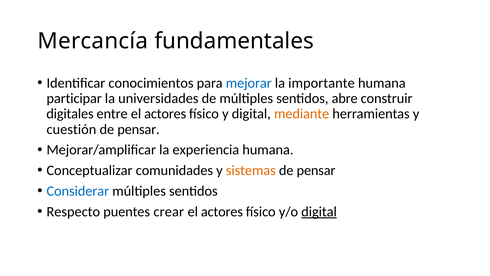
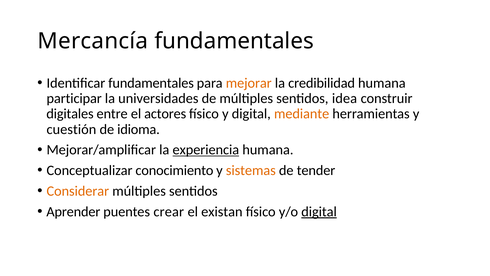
Identificar conocimientos: conocimientos -> fundamentales (151, 83)
mejorar colour: blue -> orange (249, 83)
importante: importante -> credibilidad (322, 83)
abre: abre -> idea (345, 98)
pensar: pensar -> idioma (139, 129)
experiencia underline: none -> present (206, 150)
comunidades: comunidades -> conocimiento (174, 170)
pensar: pensar -> tender (316, 170)
Considerar colour: blue -> orange (78, 191)
Respecto: Respecto -> Aprender (73, 211)
actores: actores -> existan (222, 211)
